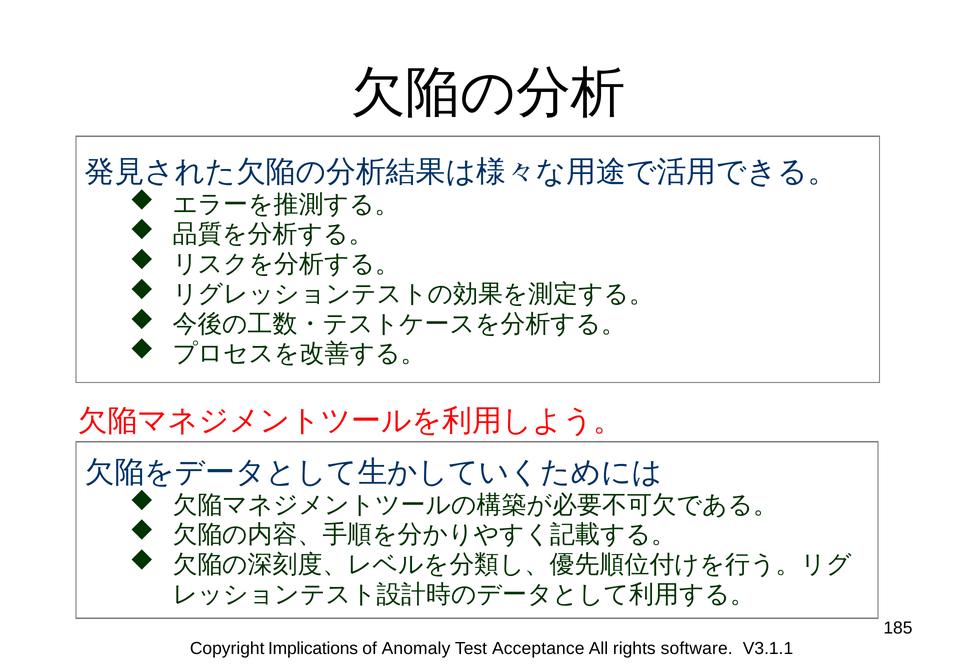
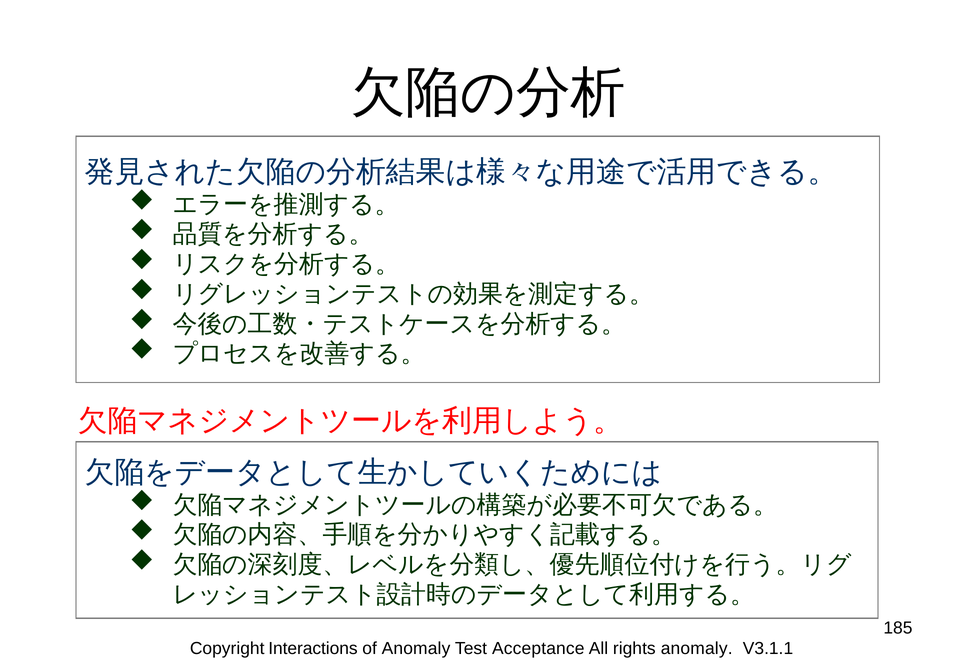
Implications: Implications -> Interactions (313, 648)
rights software: software -> anomaly (697, 648)
